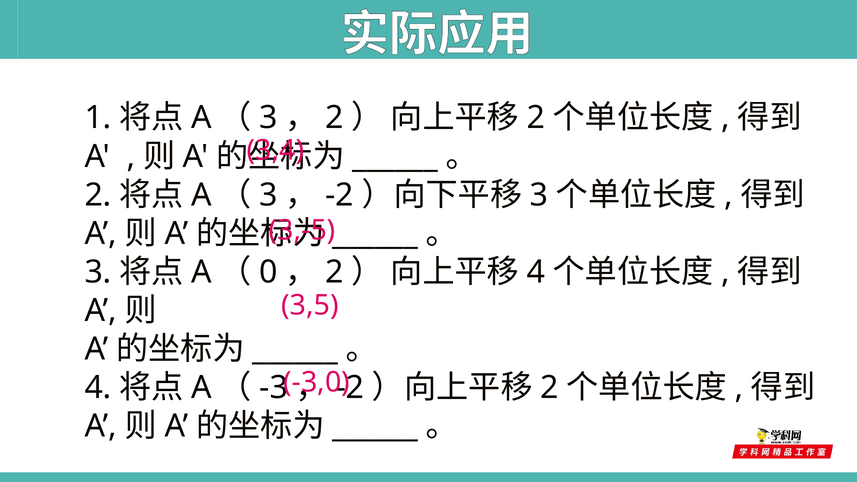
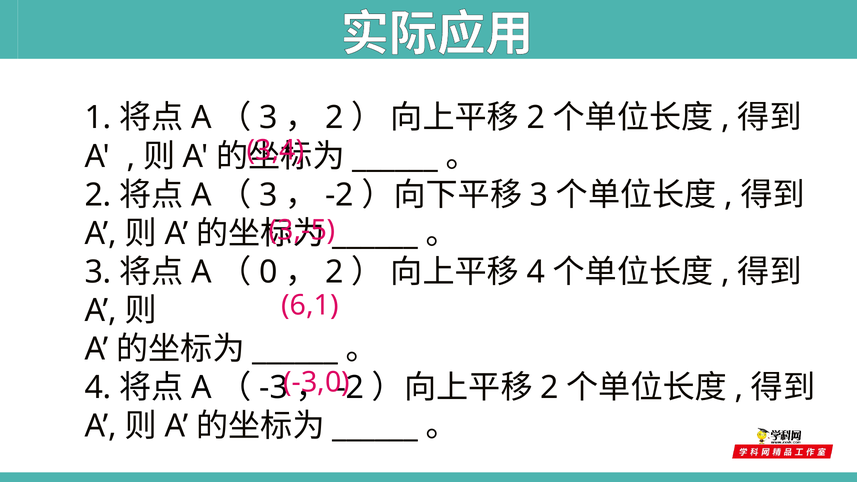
3,5: 3,5 -> 6,1 (310, 305)
